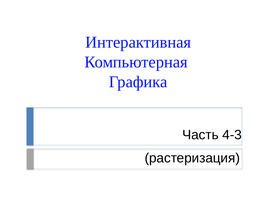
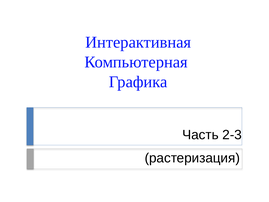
4-3: 4-3 -> 2-3 (232, 135)
